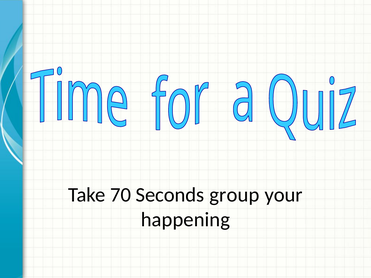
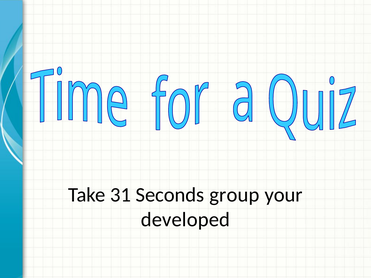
70: 70 -> 31 (121, 195)
happening: happening -> developed (185, 220)
